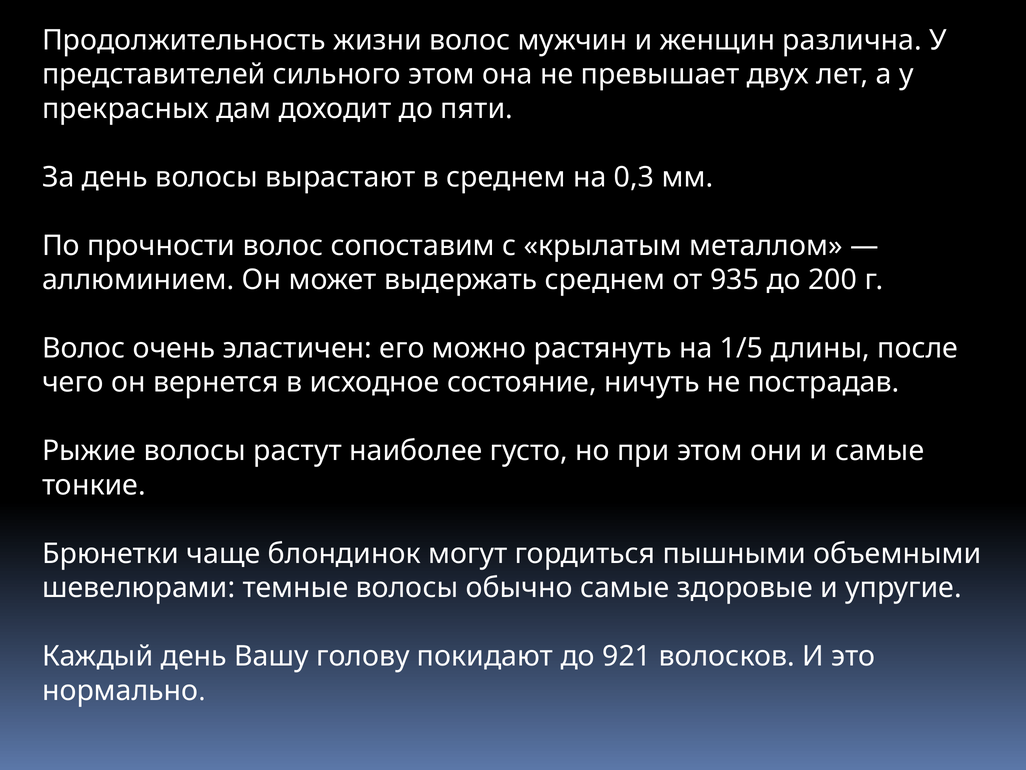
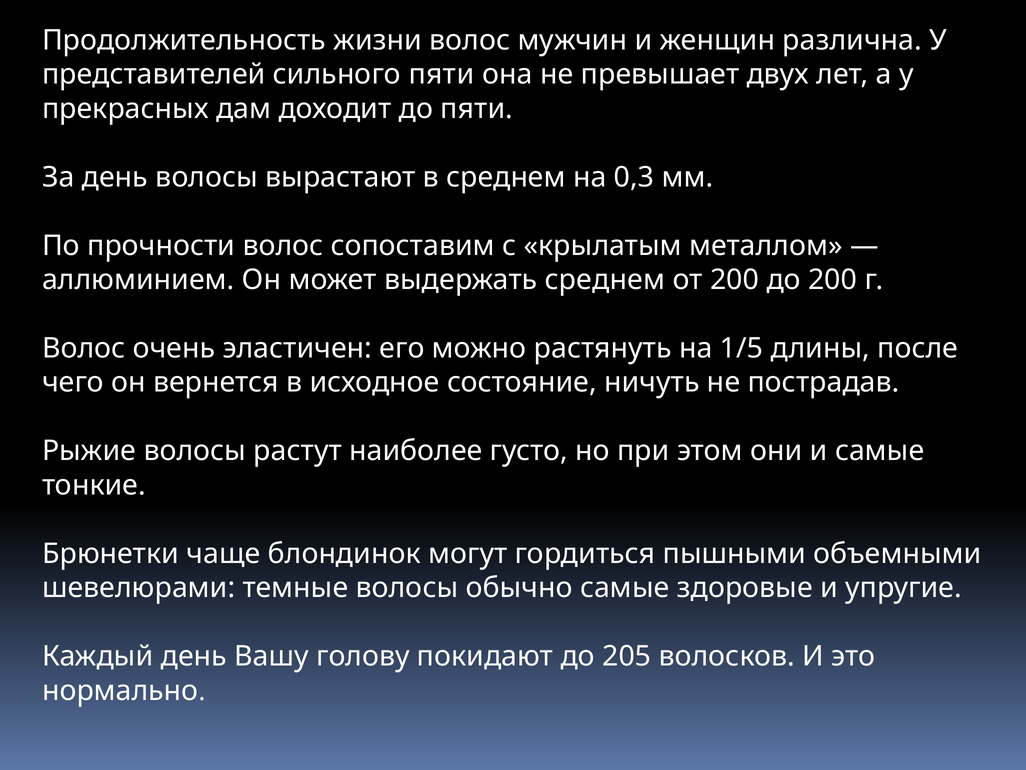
сильного этом: этом -> пяти (441, 74)
от 935: 935 -> 200 (735, 280)
921: 921 -> 205 (627, 656)
